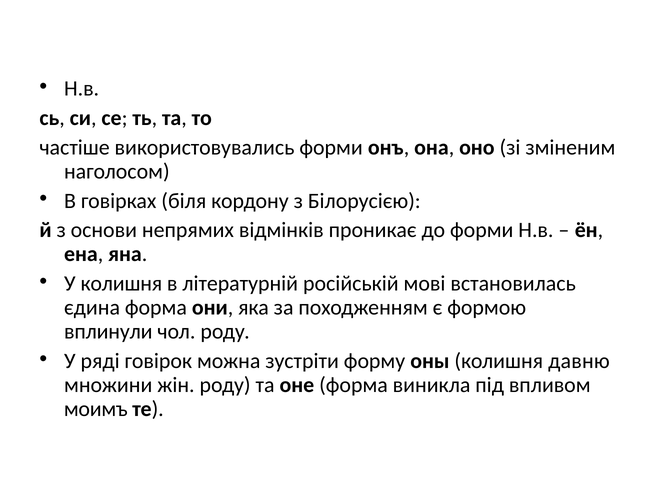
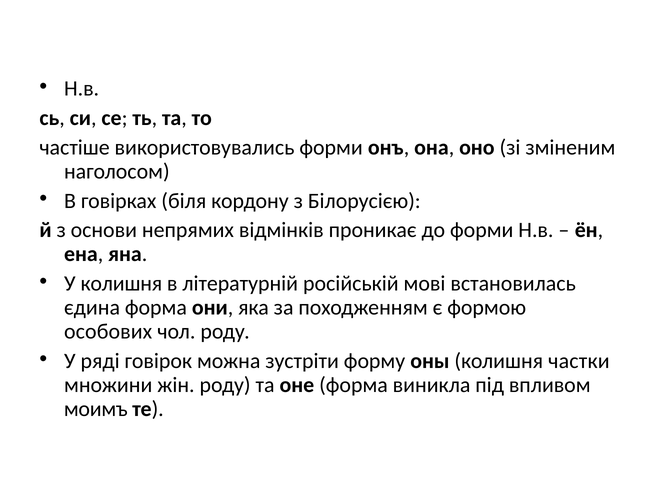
вплинули: вплинули -> особових (108, 331)
давню: давню -> частки (579, 361)
